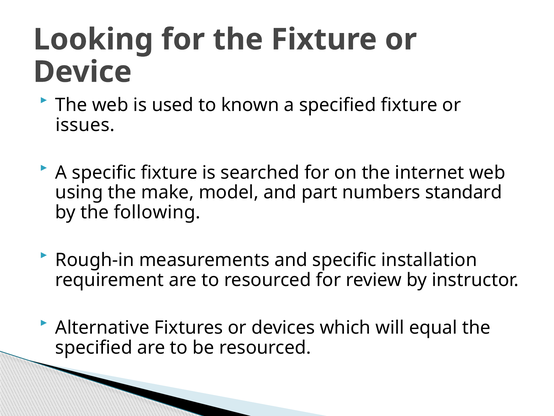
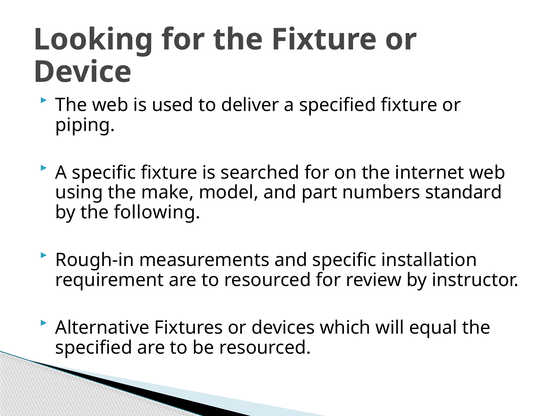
known: known -> deliver (250, 105)
issues: issues -> piping (85, 125)
